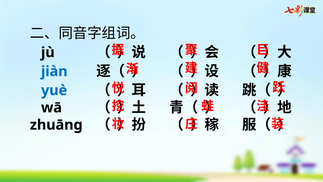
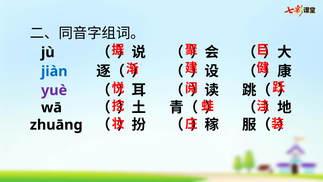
yuè colour: blue -> purple (54, 90)
